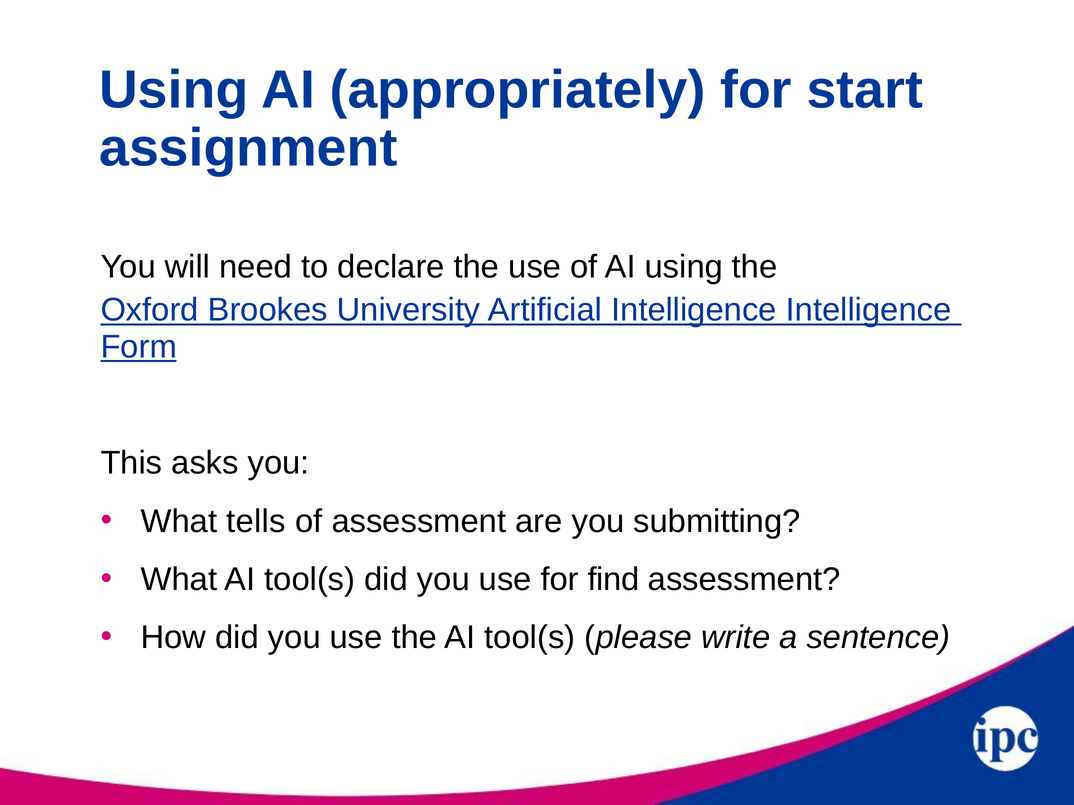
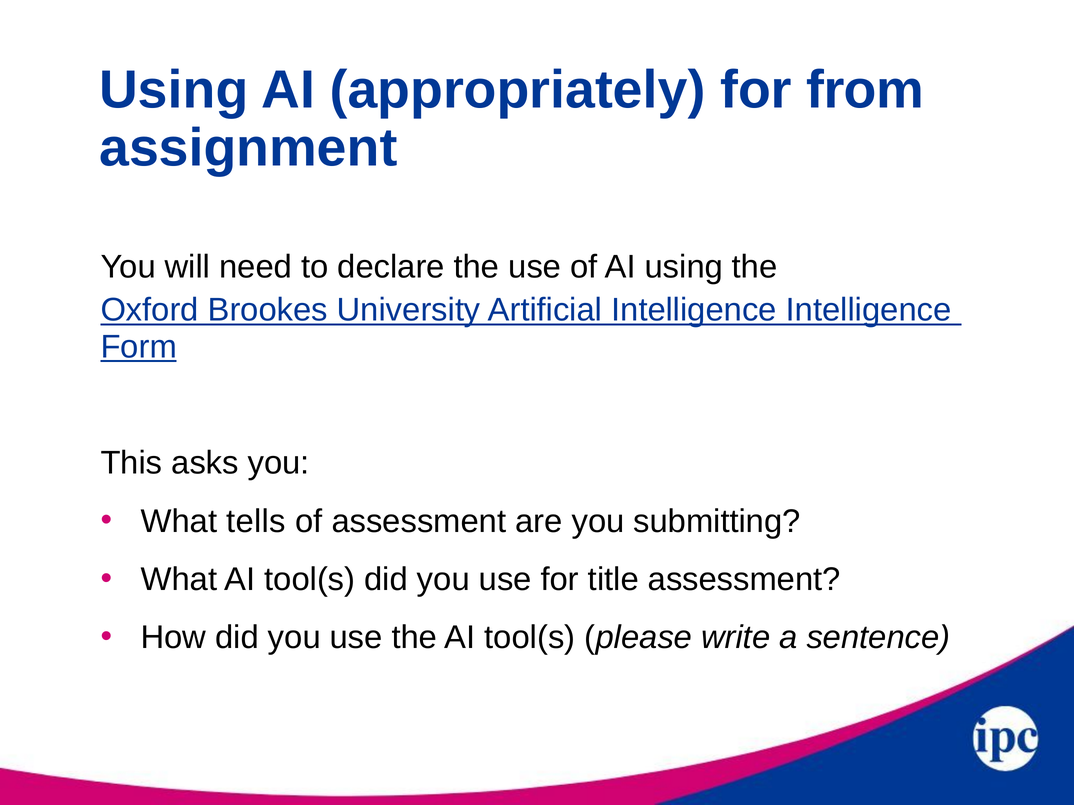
start: start -> from (865, 90)
find: find -> title (613, 580)
